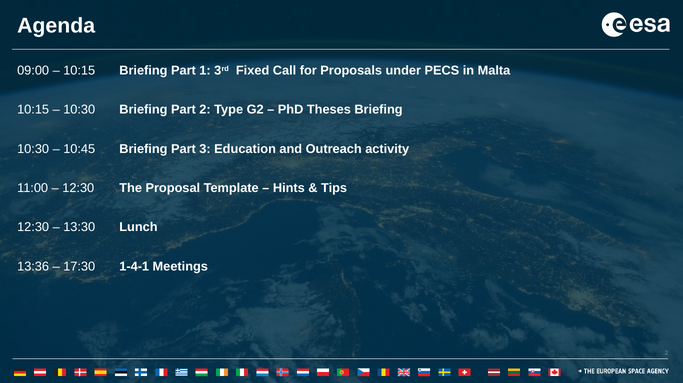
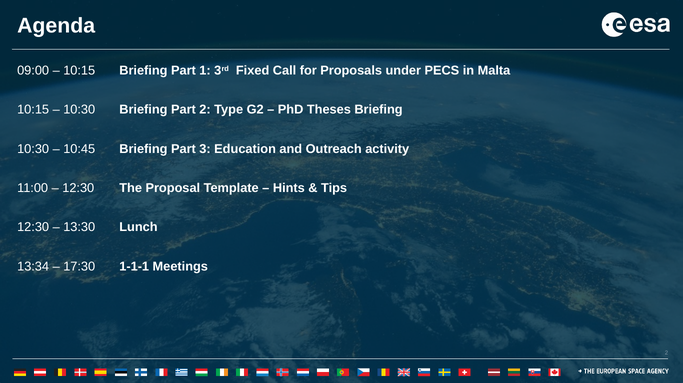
13:36: 13:36 -> 13:34 (33, 267)
1-4-1: 1-4-1 -> 1-1-1 (134, 267)
